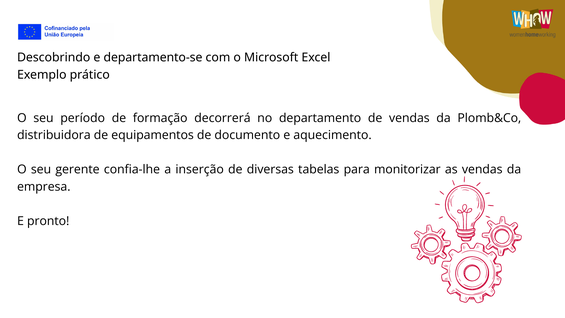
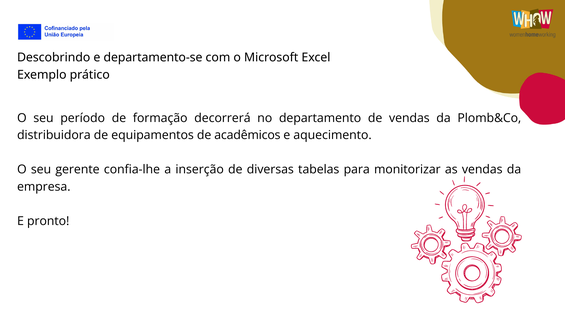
documento: documento -> acadêmicos (247, 135)
